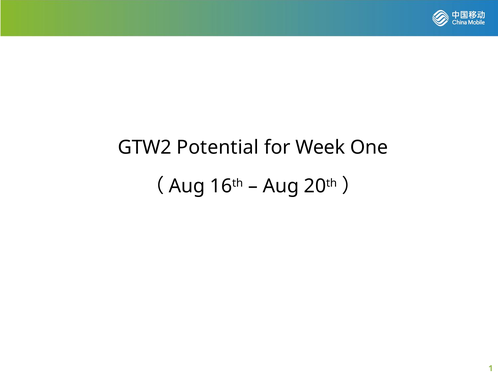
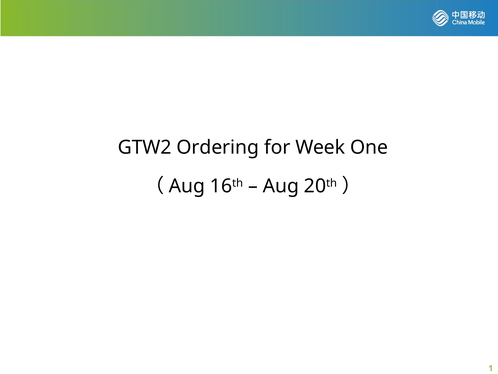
Potential: Potential -> Ordering (218, 147)
